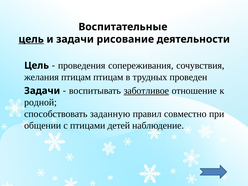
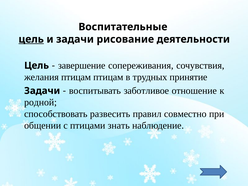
проведения: проведения -> завершение (82, 66)
проведен: проведен -> принятие (188, 77)
заботливое underline: present -> none (146, 91)
заданную: заданную -> развесить (110, 114)
детей: детей -> знать (119, 125)
